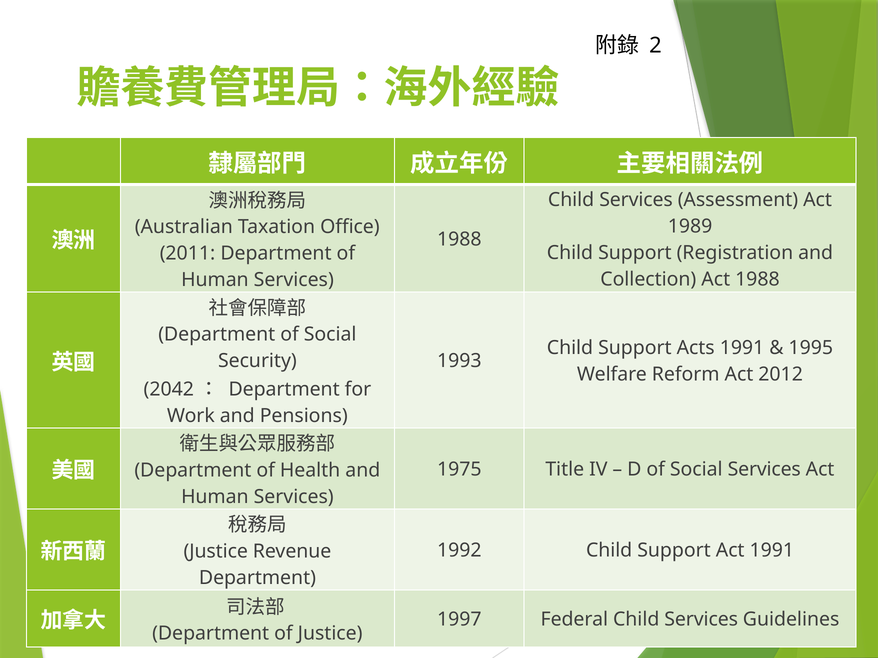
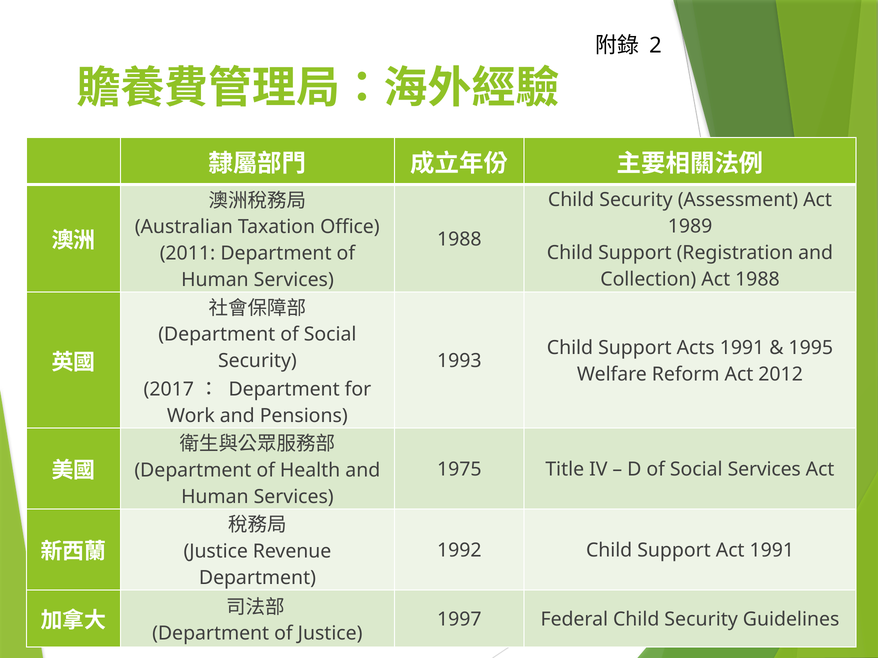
Services: Services -> Security (636, 200)
2042: 2042 -> 2017 (169, 389)
Federal Child Services: Services -> Security (701, 620)
